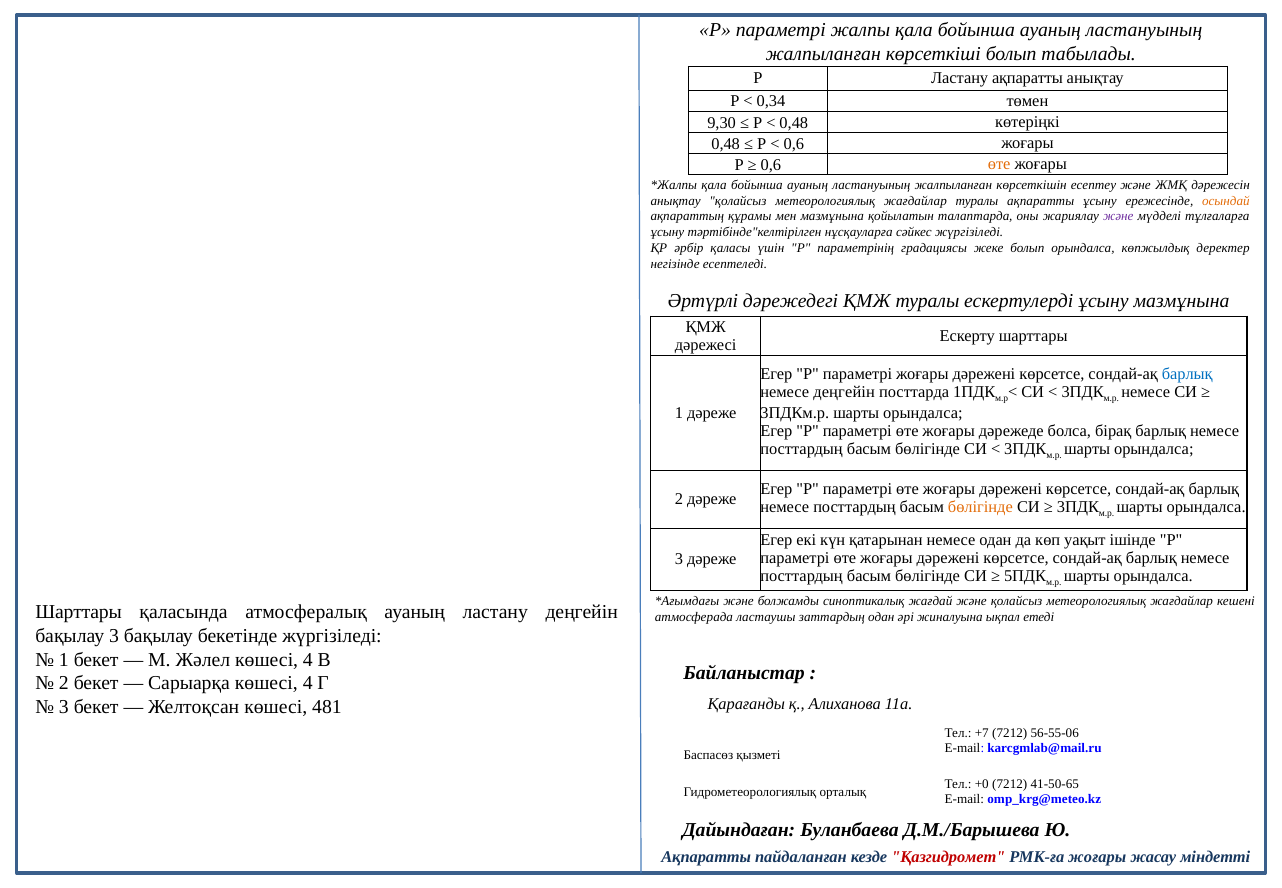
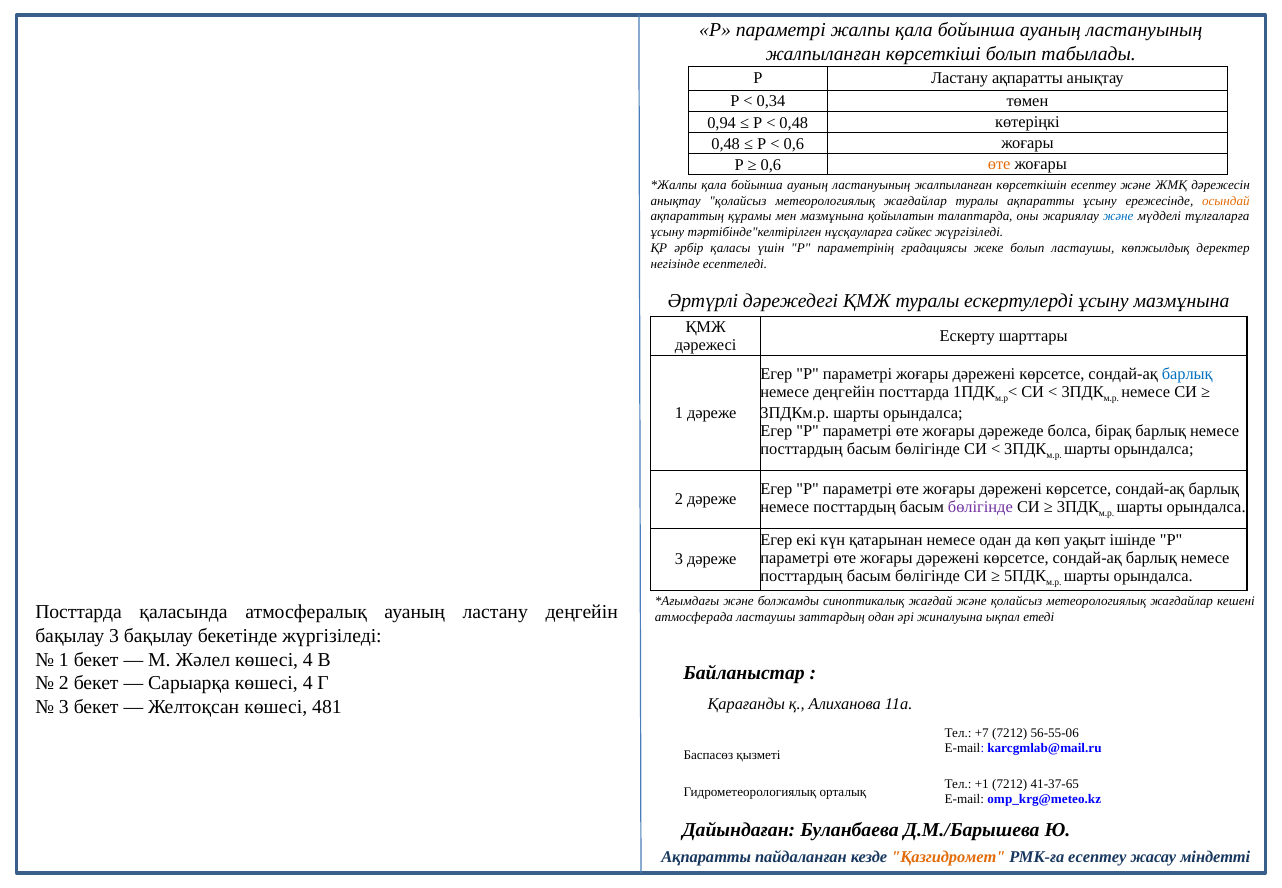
9,30: 9,30 -> 0,94 (722, 123)
және colour: purple -> blue (1118, 216)
болып орындалса: орындалса -> ластаушы (1083, 248)
бөлігінде colour: orange -> purple (980, 507)
Шарттары: Шарттары -> Посттарда (79, 612)
+0: +0 -> +1 (982, 784)
41-50-65: 41-50-65 -> 41-37-65 (1055, 784)
Қазгидромет colour: red -> orange (948, 856)
РМК-ға жоғары: жоғары -> есептеу (1097, 856)
